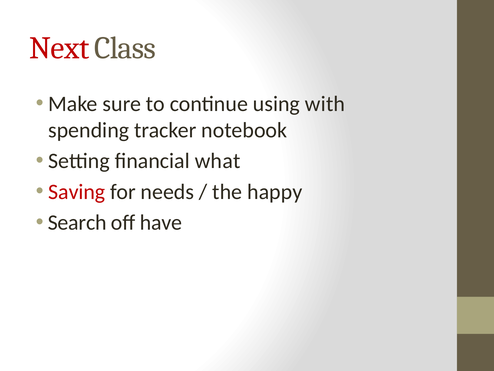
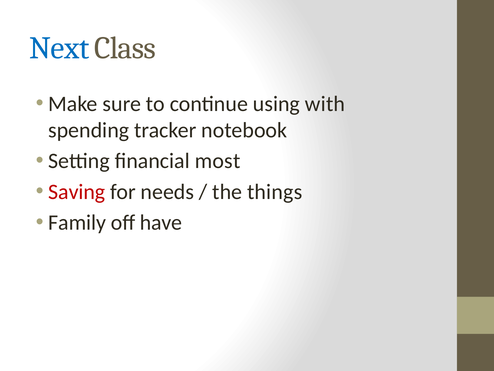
Next colour: red -> blue (59, 48)
what: what -> most (218, 161)
happy: happy -> things (275, 192)
Search: Search -> Family (77, 222)
